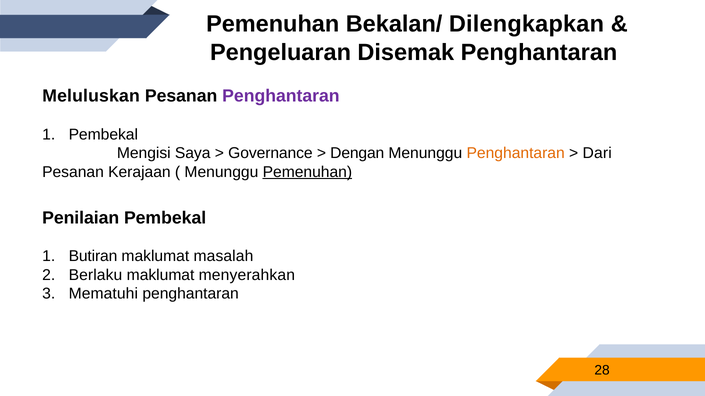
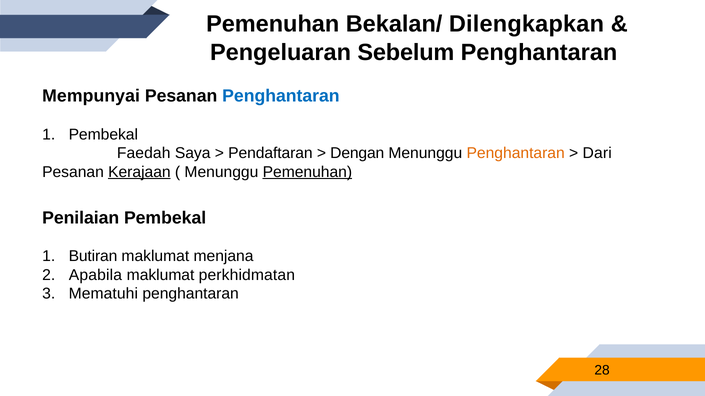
Disemak: Disemak -> Sebelum (406, 52)
Meluluskan: Meluluskan -> Mempunyai (91, 96)
Penghantaran colour: purple -> blue (281, 96)
Mengisi: Mengisi -> Faedah (144, 153)
Governance: Governance -> Pendaftaran (270, 153)
Kerajaan underline: none -> present (139, 172)
masalah: masalah -> menjana (224, 257)
Berlaku: Berlaku -> Apabila (95, 275)
menyerahkan: menyerahkan -> perkhidmatan (247, 275)
